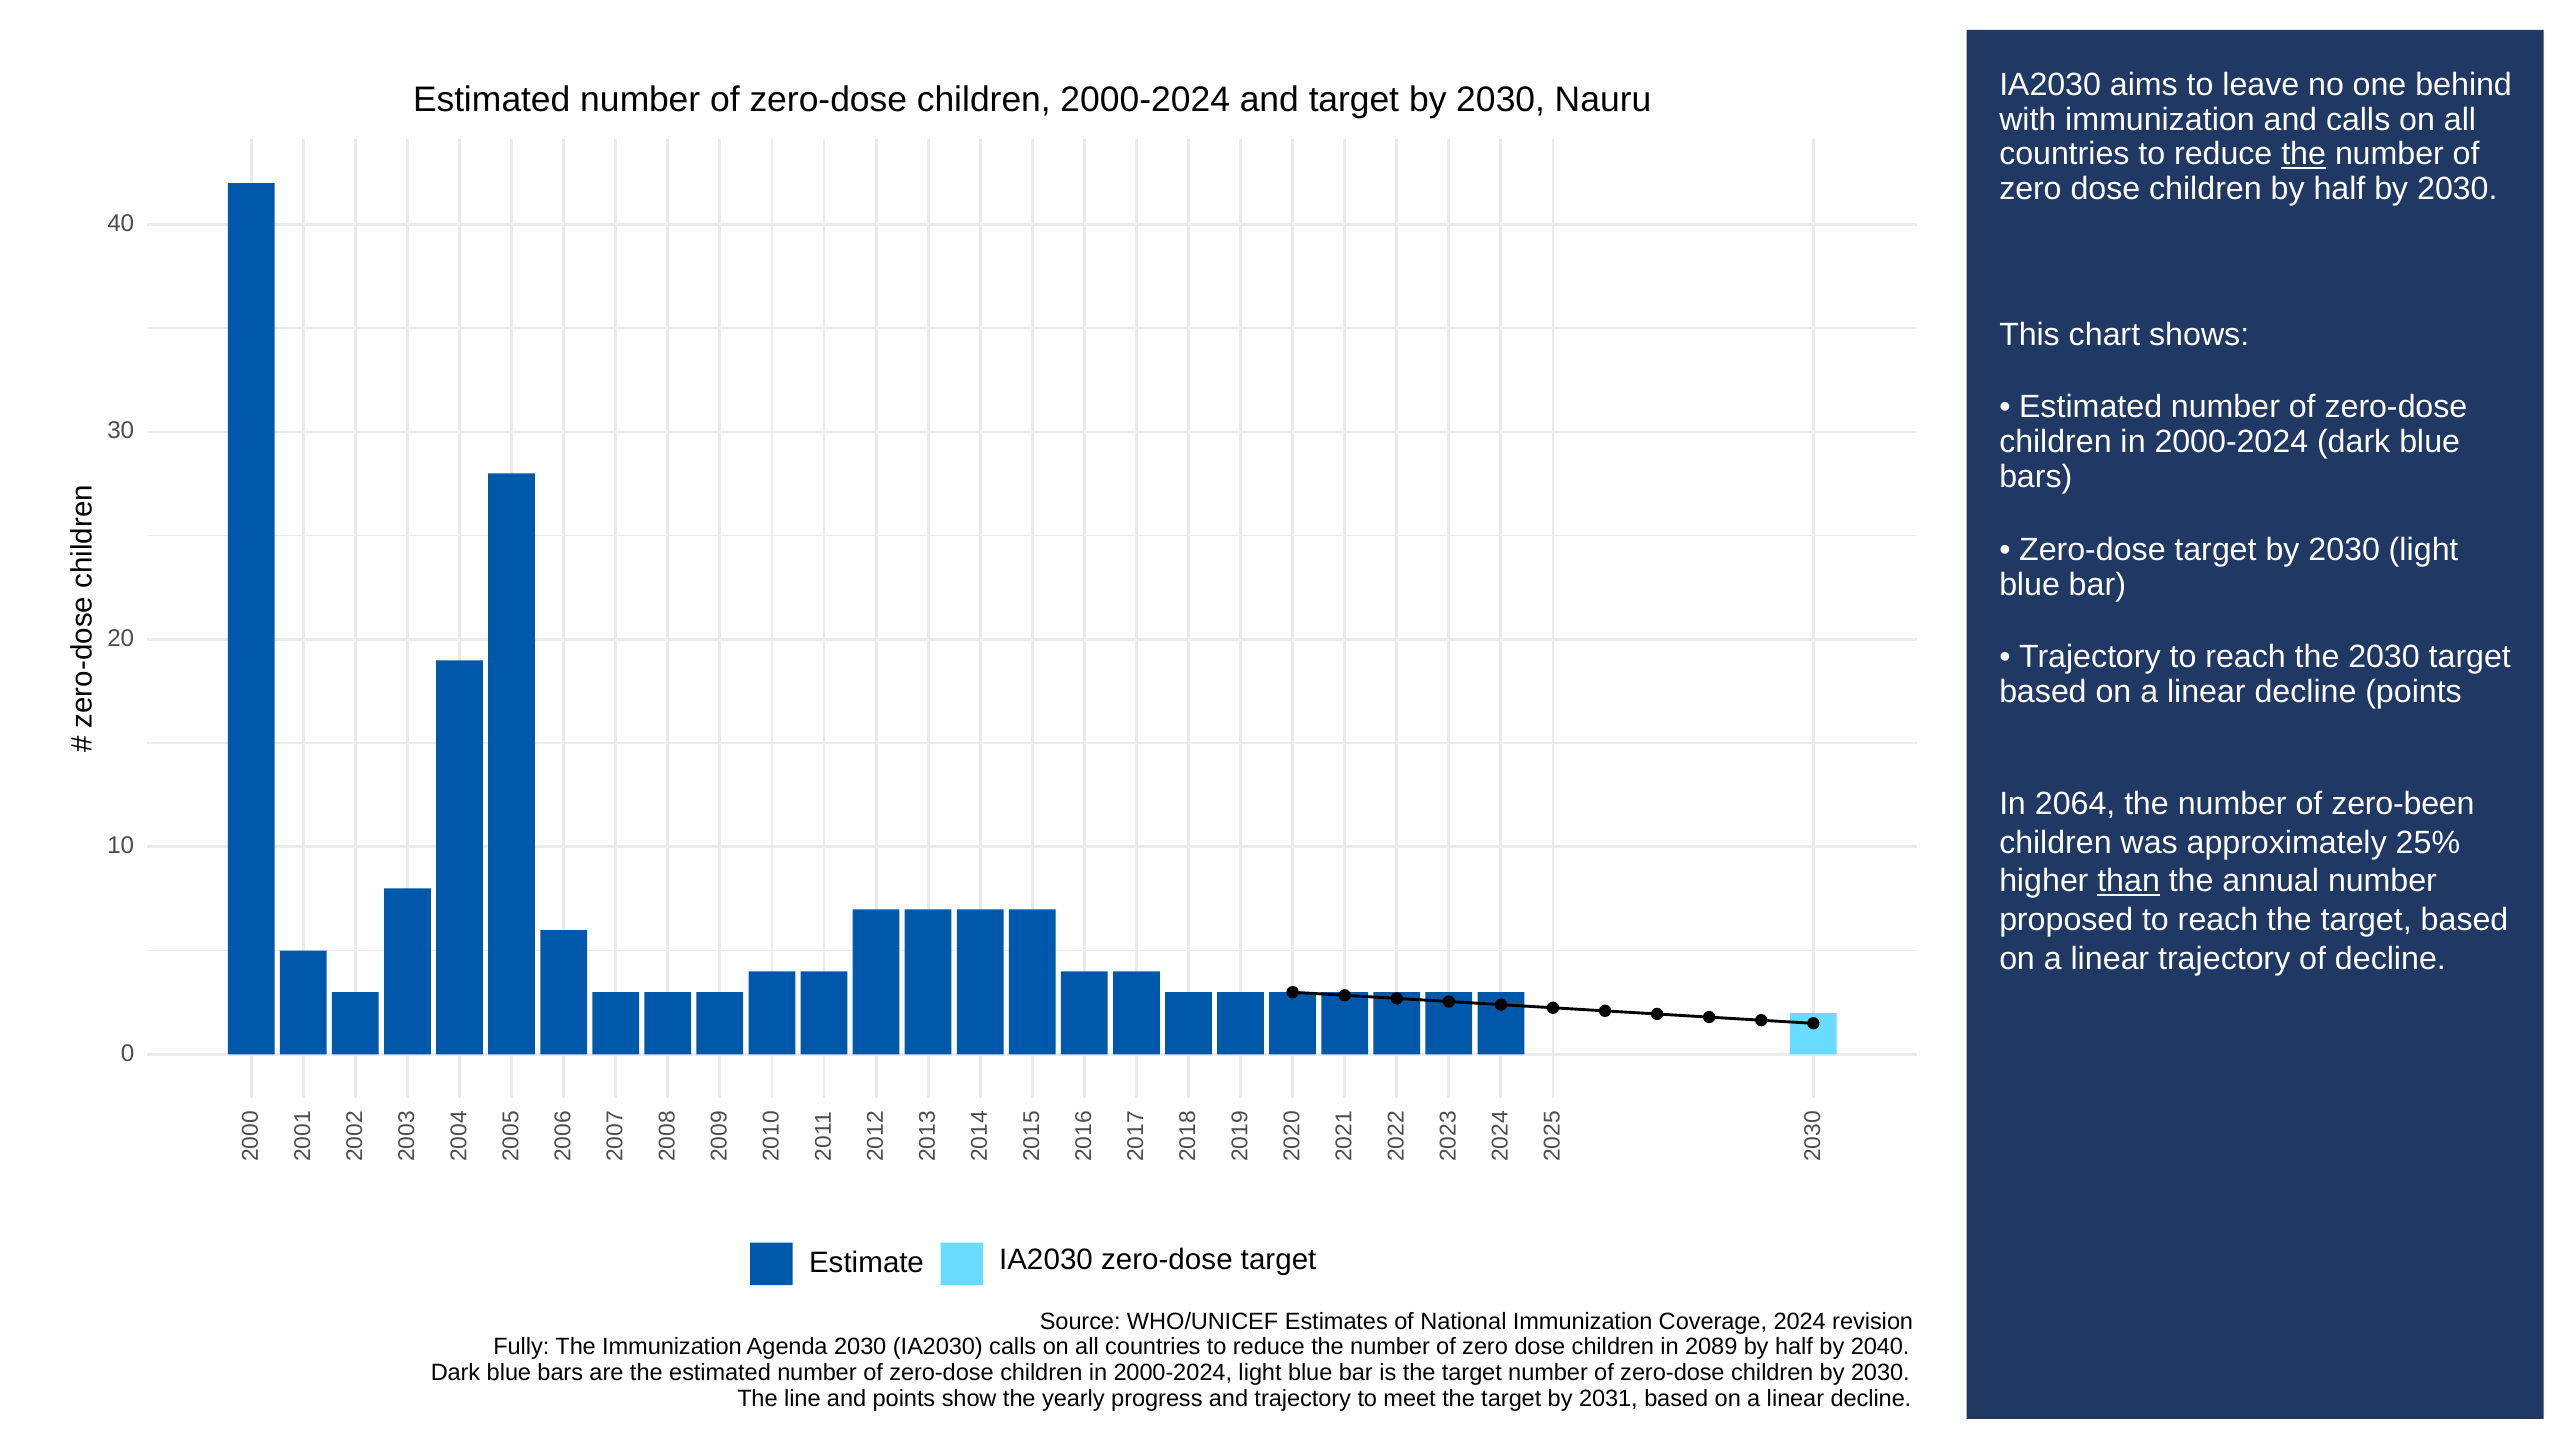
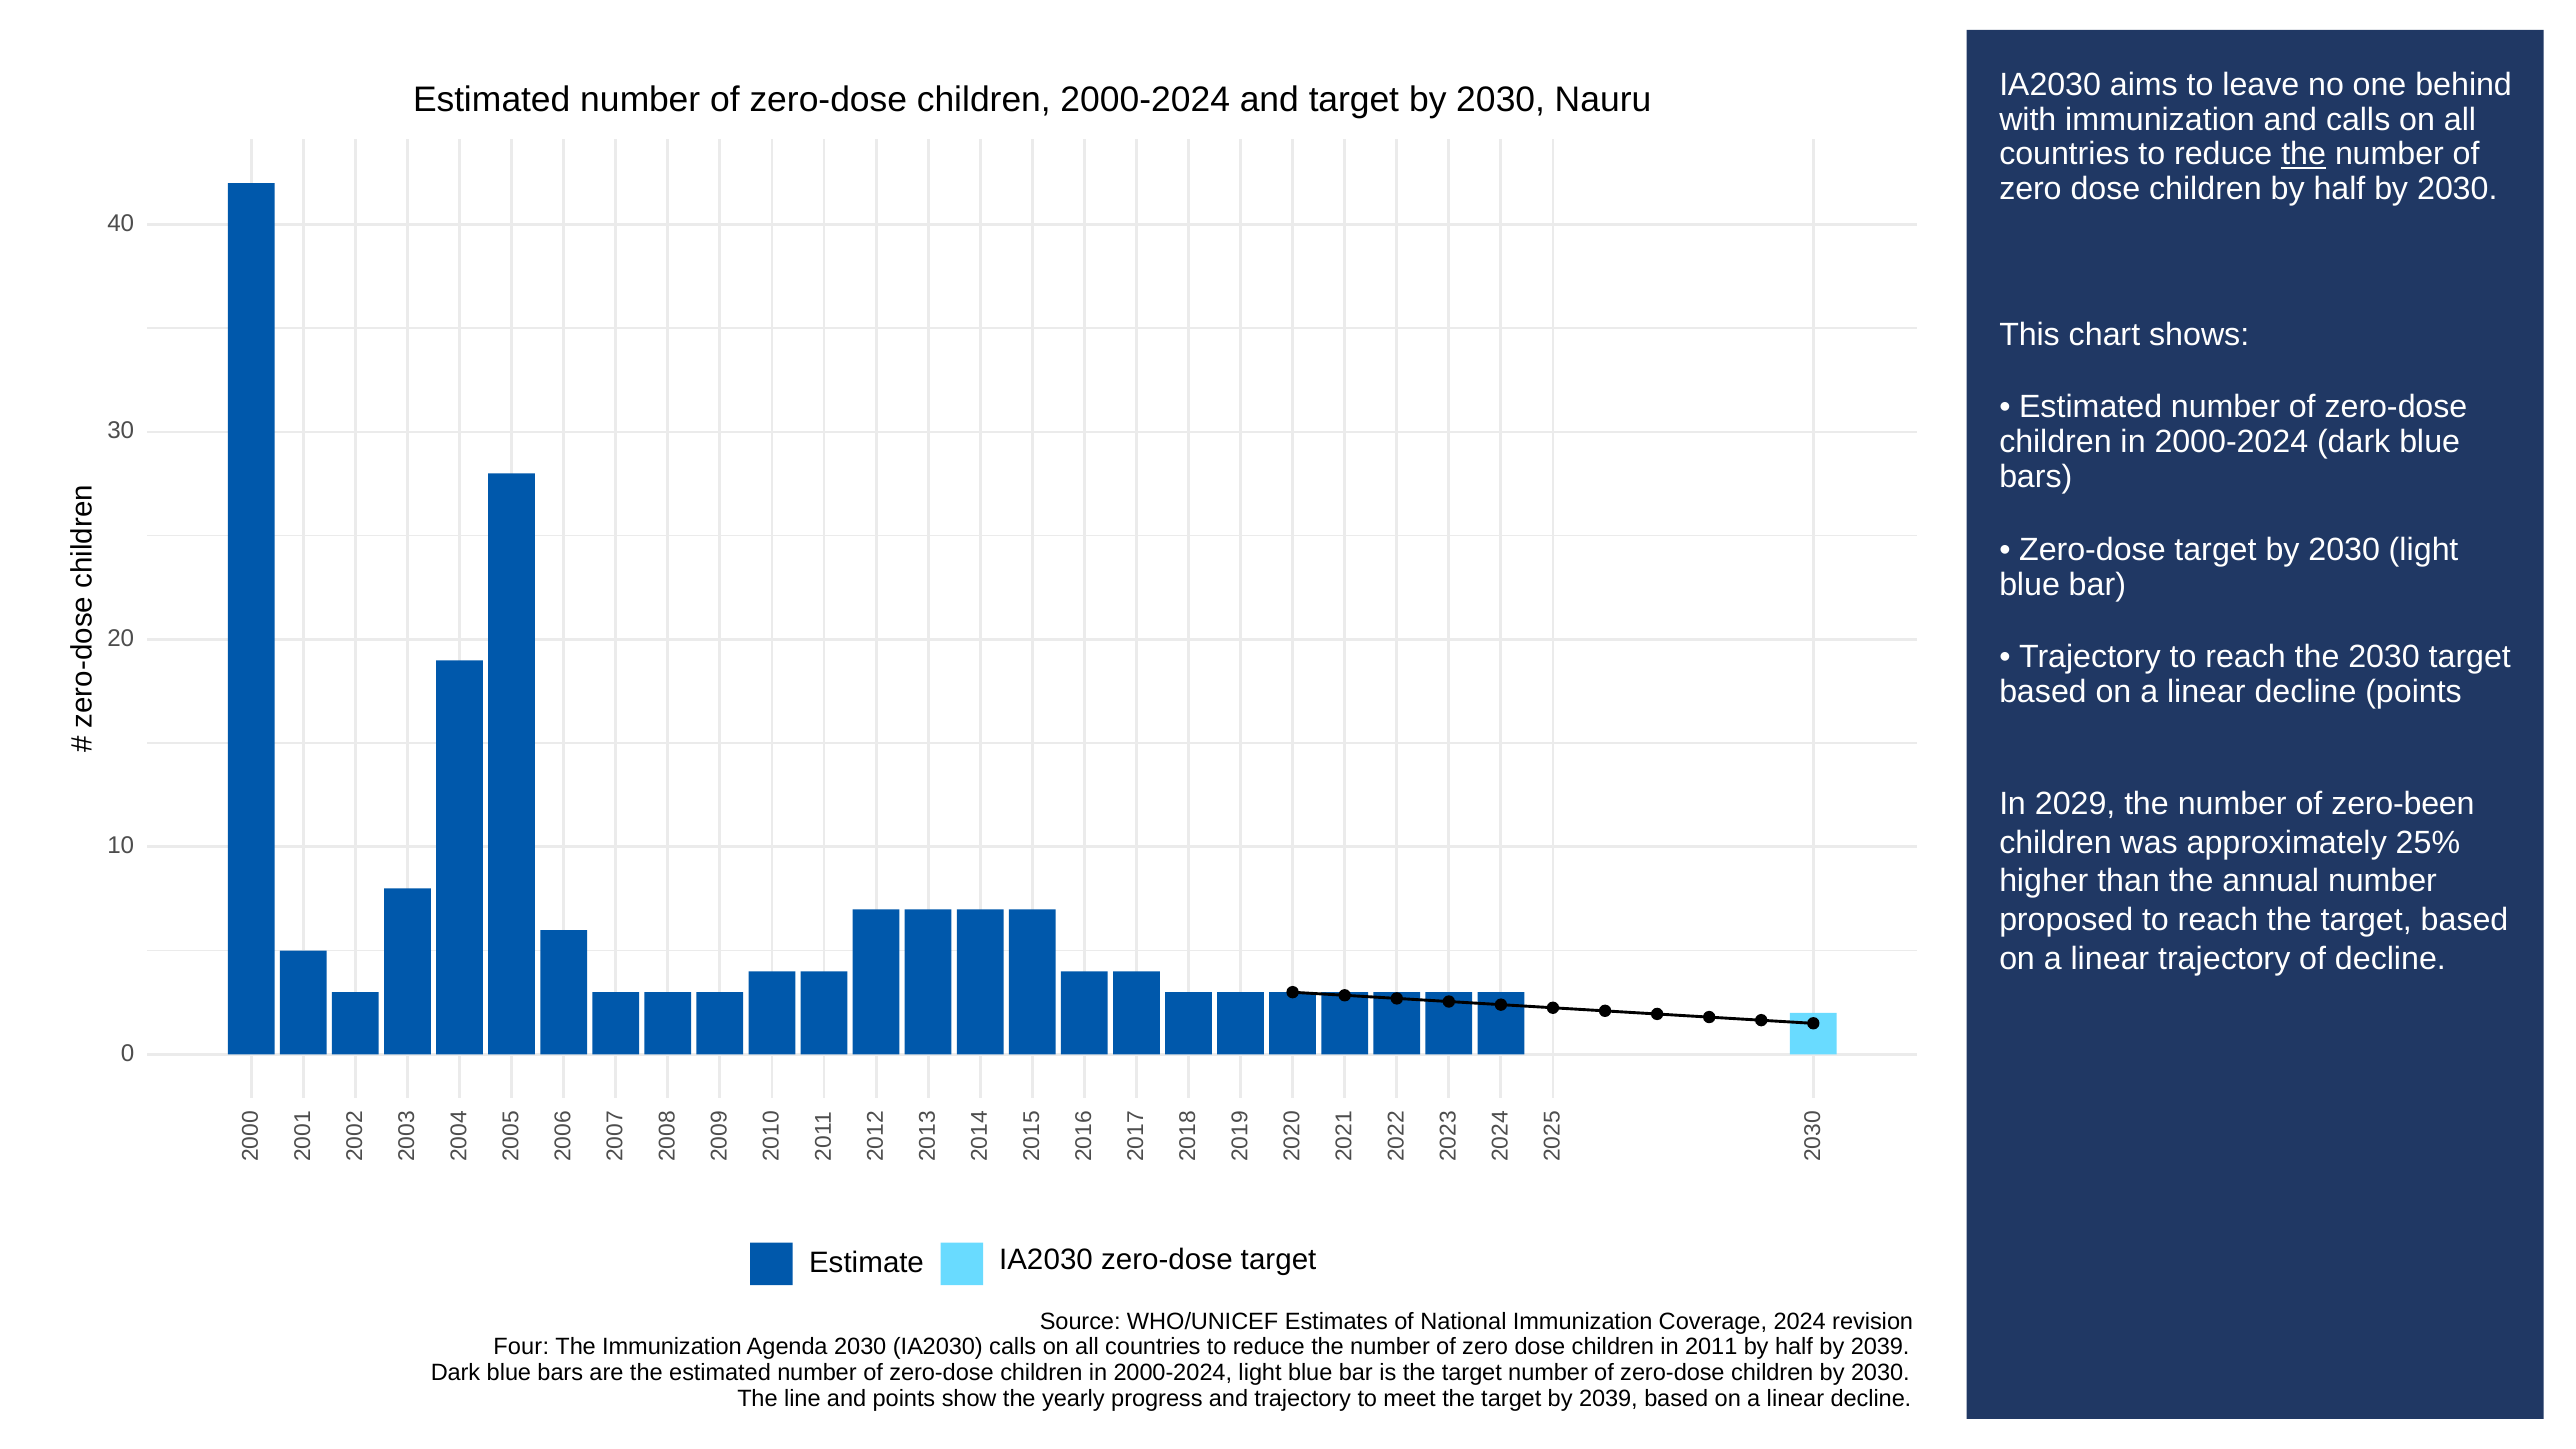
2064: 2064 -> 2029 (2075, 804)
than underline: present -> none (2129, 881)
Fully: Fully -> Four (521, 1347)
2089: 2089 -> 2011 (1711, 1347)
half by 2040: 2040 -> 2039 (1880, 1347)
target by 2031: 2031 -> 2039 (1608, 1398)
